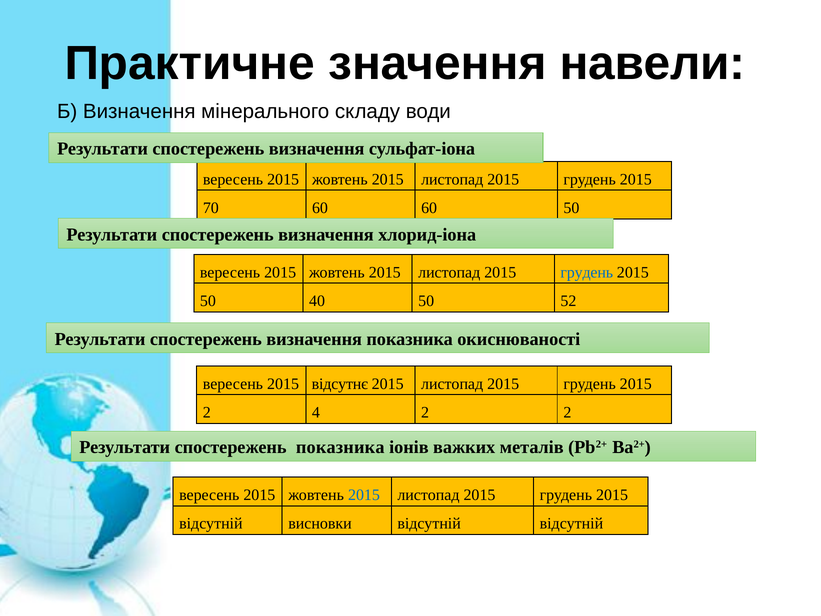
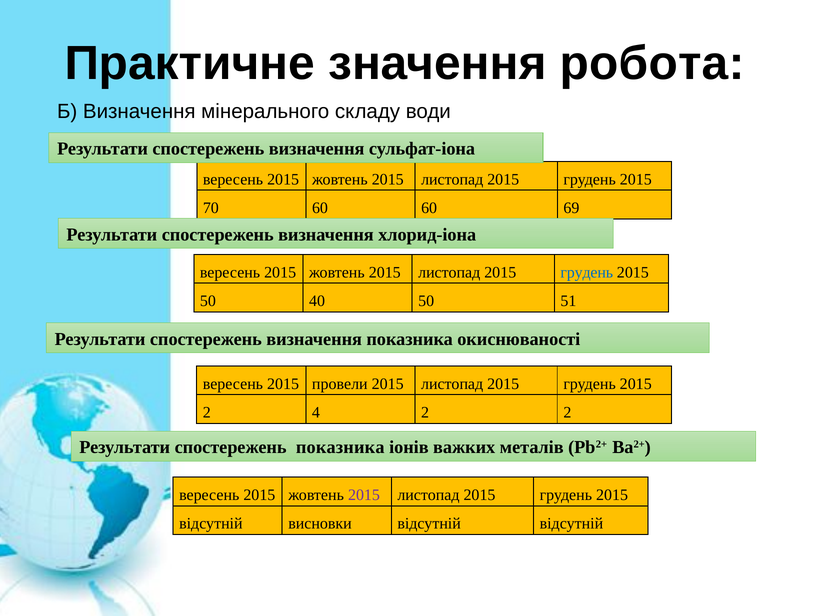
навели: навели -> робота (652, 63)
60 50: 50 -> 69 (571, 208)
52: 52 -> 51 (568, 301)
відсутнє: відсутнє -> провели (340, 384)
2015 colour: blue -> purple (364, 495)
